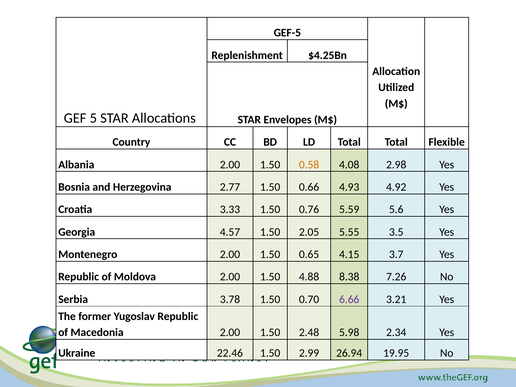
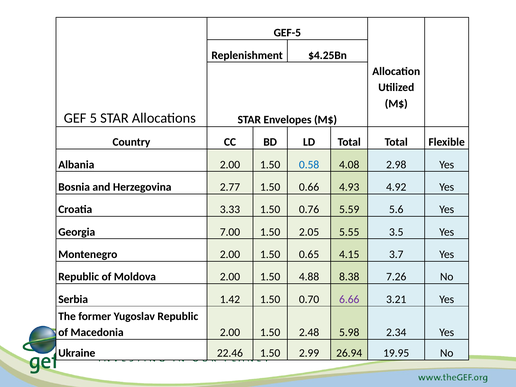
0.58 colour: orange -> blue (309, 165)
4.57: 4.57 -> 7.00 (230, 232)
3.78: 3.78 -> 1.42 (230, 299)
